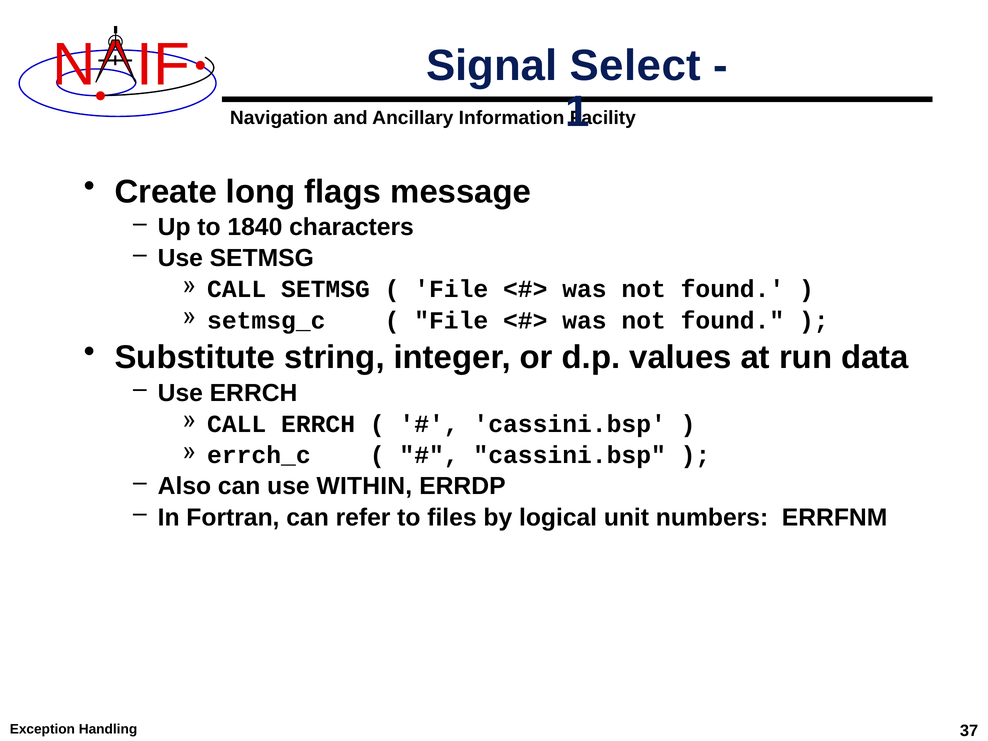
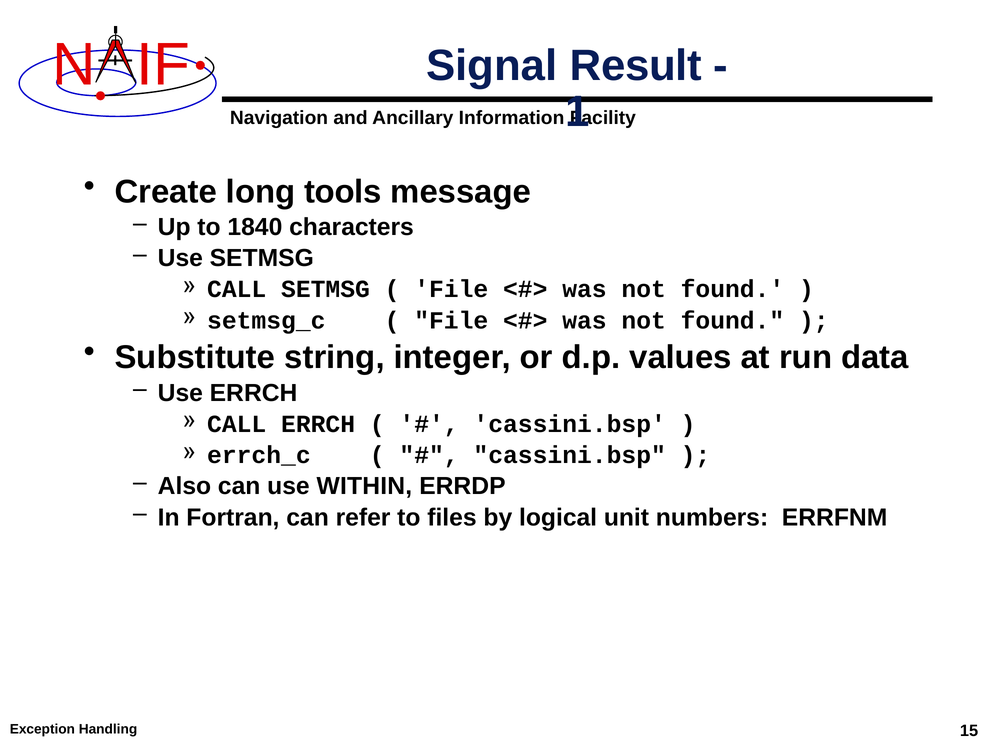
Select: Select -> Result (636, 66)
flags: flags -> tools (343, 192)
37: 37 -> 15 (969, 731)
